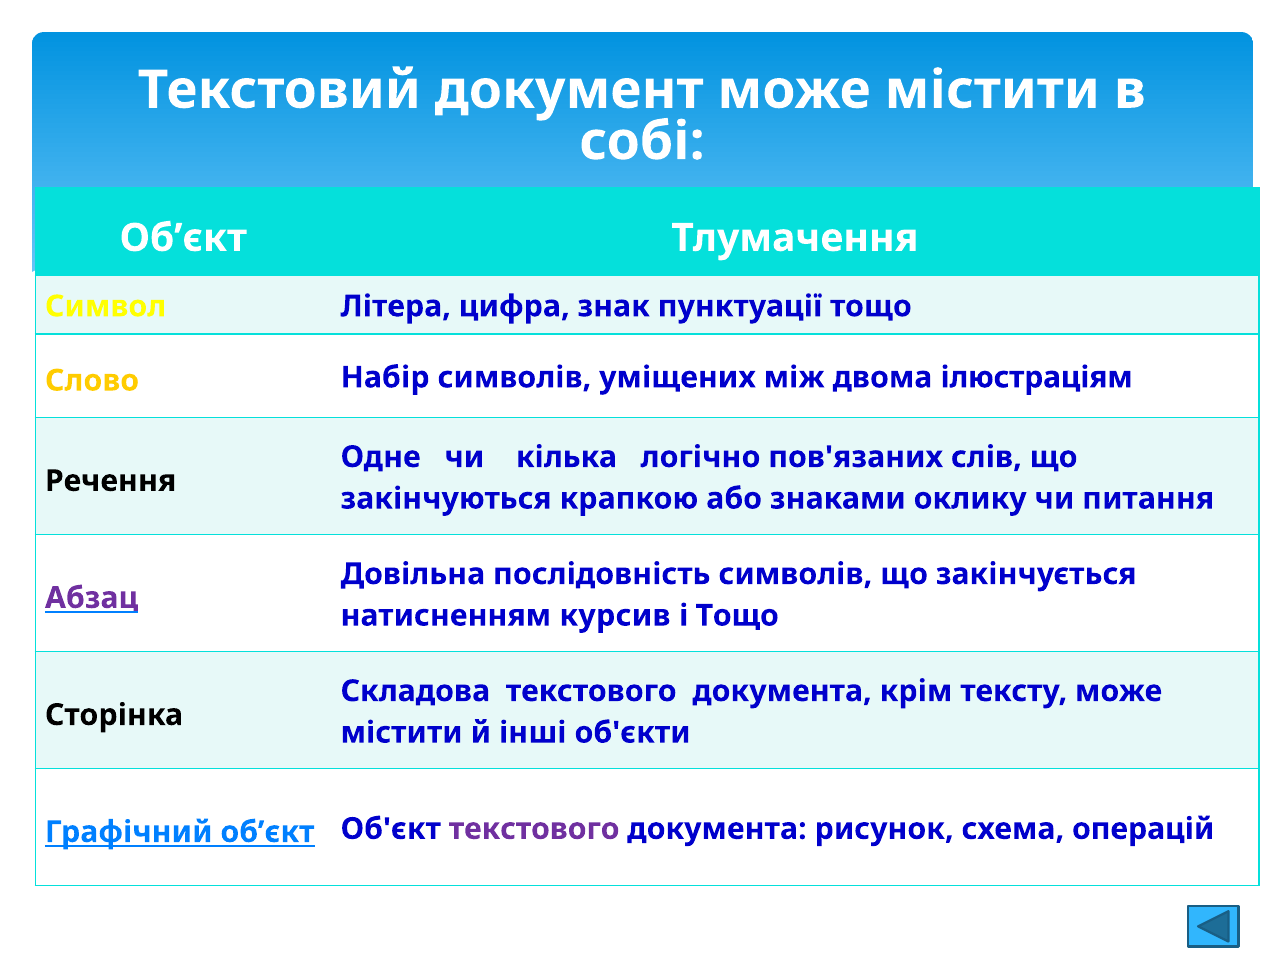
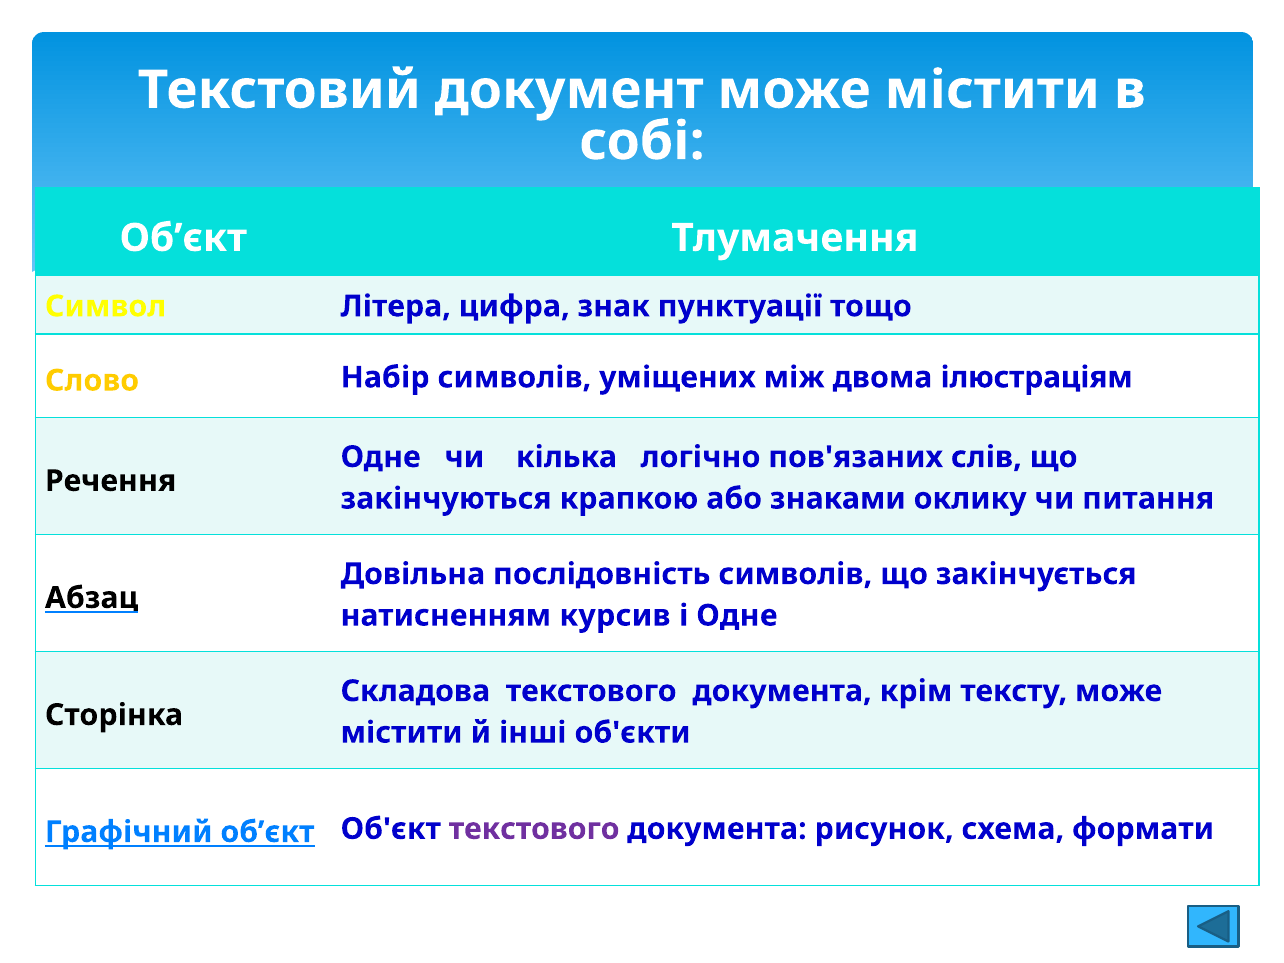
Абзац colour: purple -> black (92, 598)
і Тощо: Тощо -> Одне (737, 616)
операцій: операцій -> формати (1143, 829)
